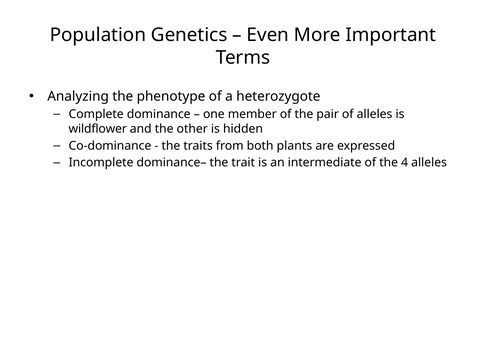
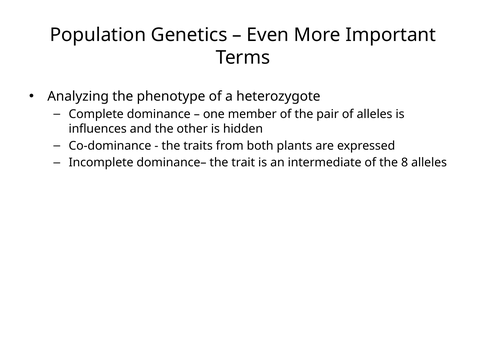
wildflower: wildflower -> influences (98, 129)
4: 4 -> 8 (405, 163)
